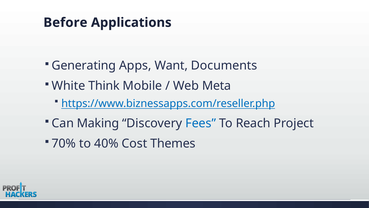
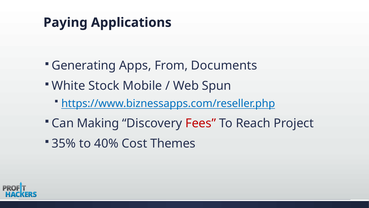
Before: Before -> Paying (65, 23)
Want: Want -> From (171, 66)
Think: Think -> Stock (104, 86)
Meta: Meta -> Spun (217, 86)
Fees colour: blue -> red (201, 123)
70%: 70% -> 35% (64, 143)
